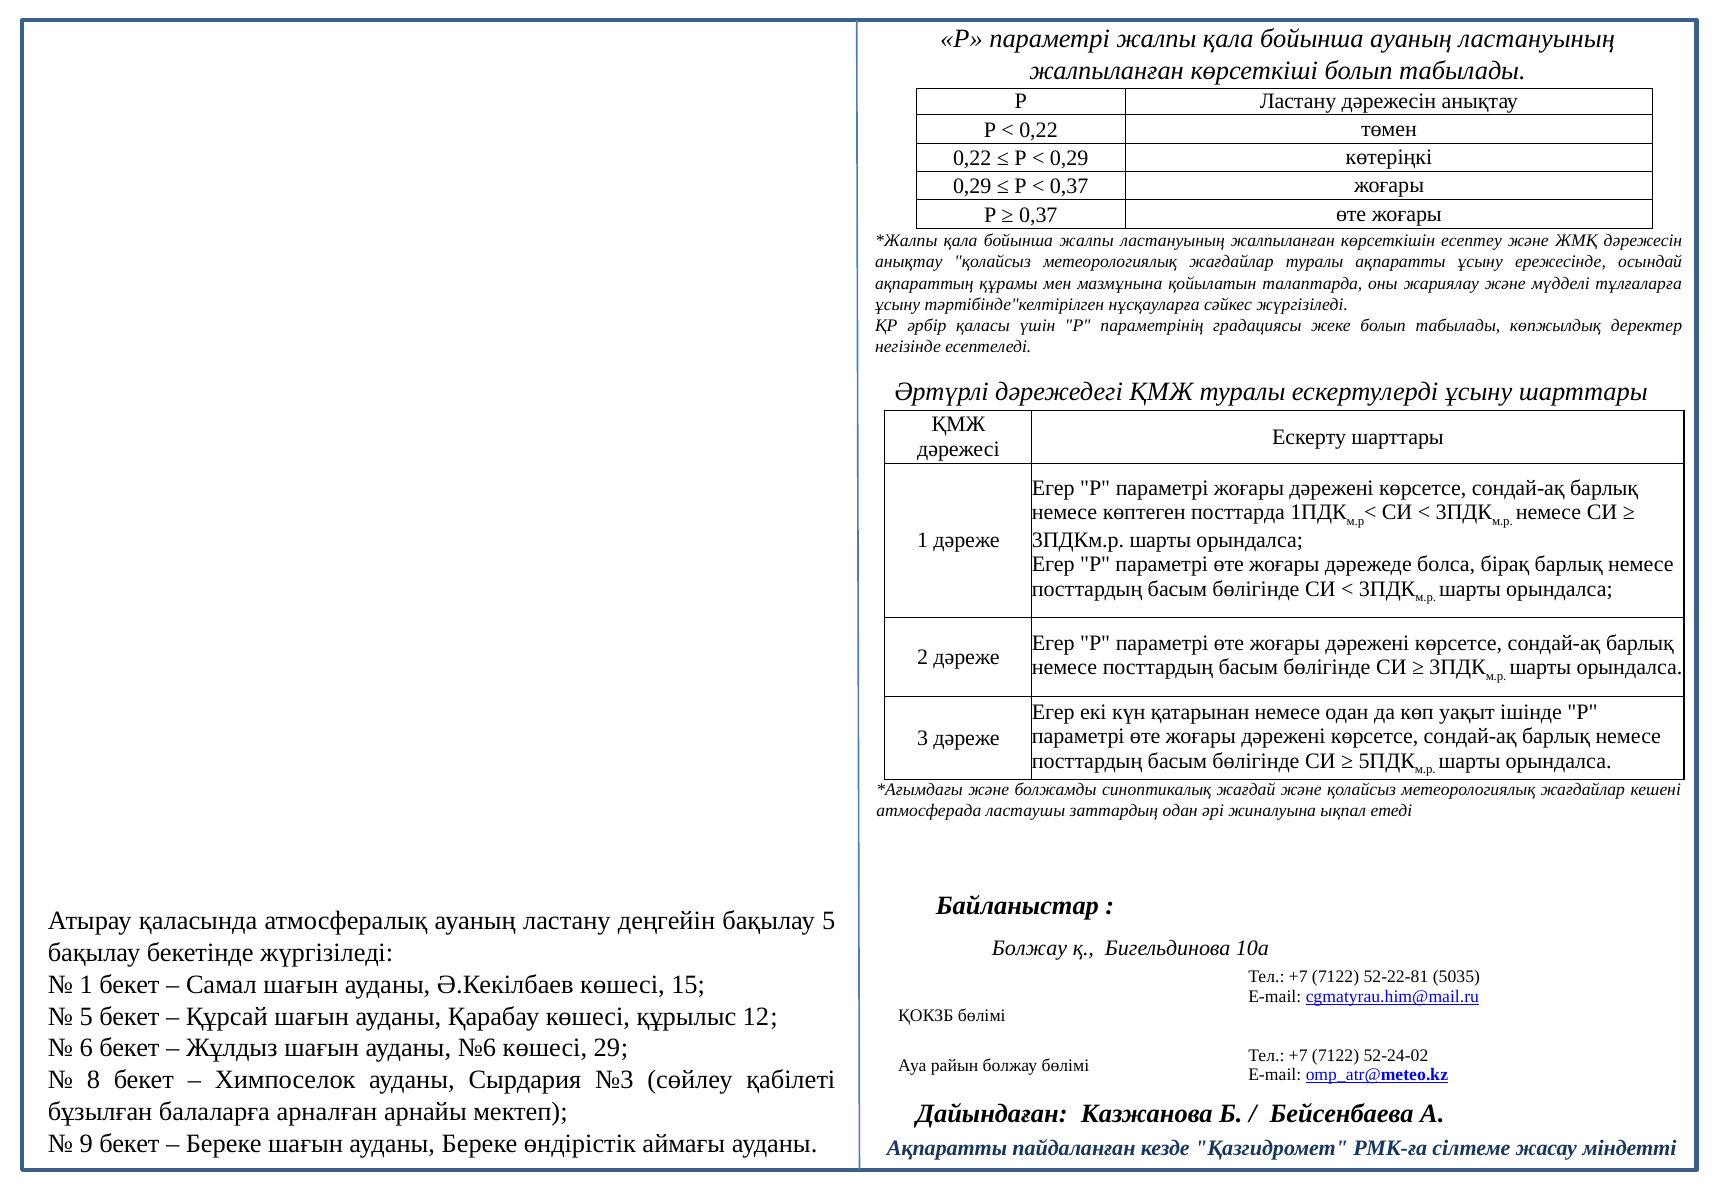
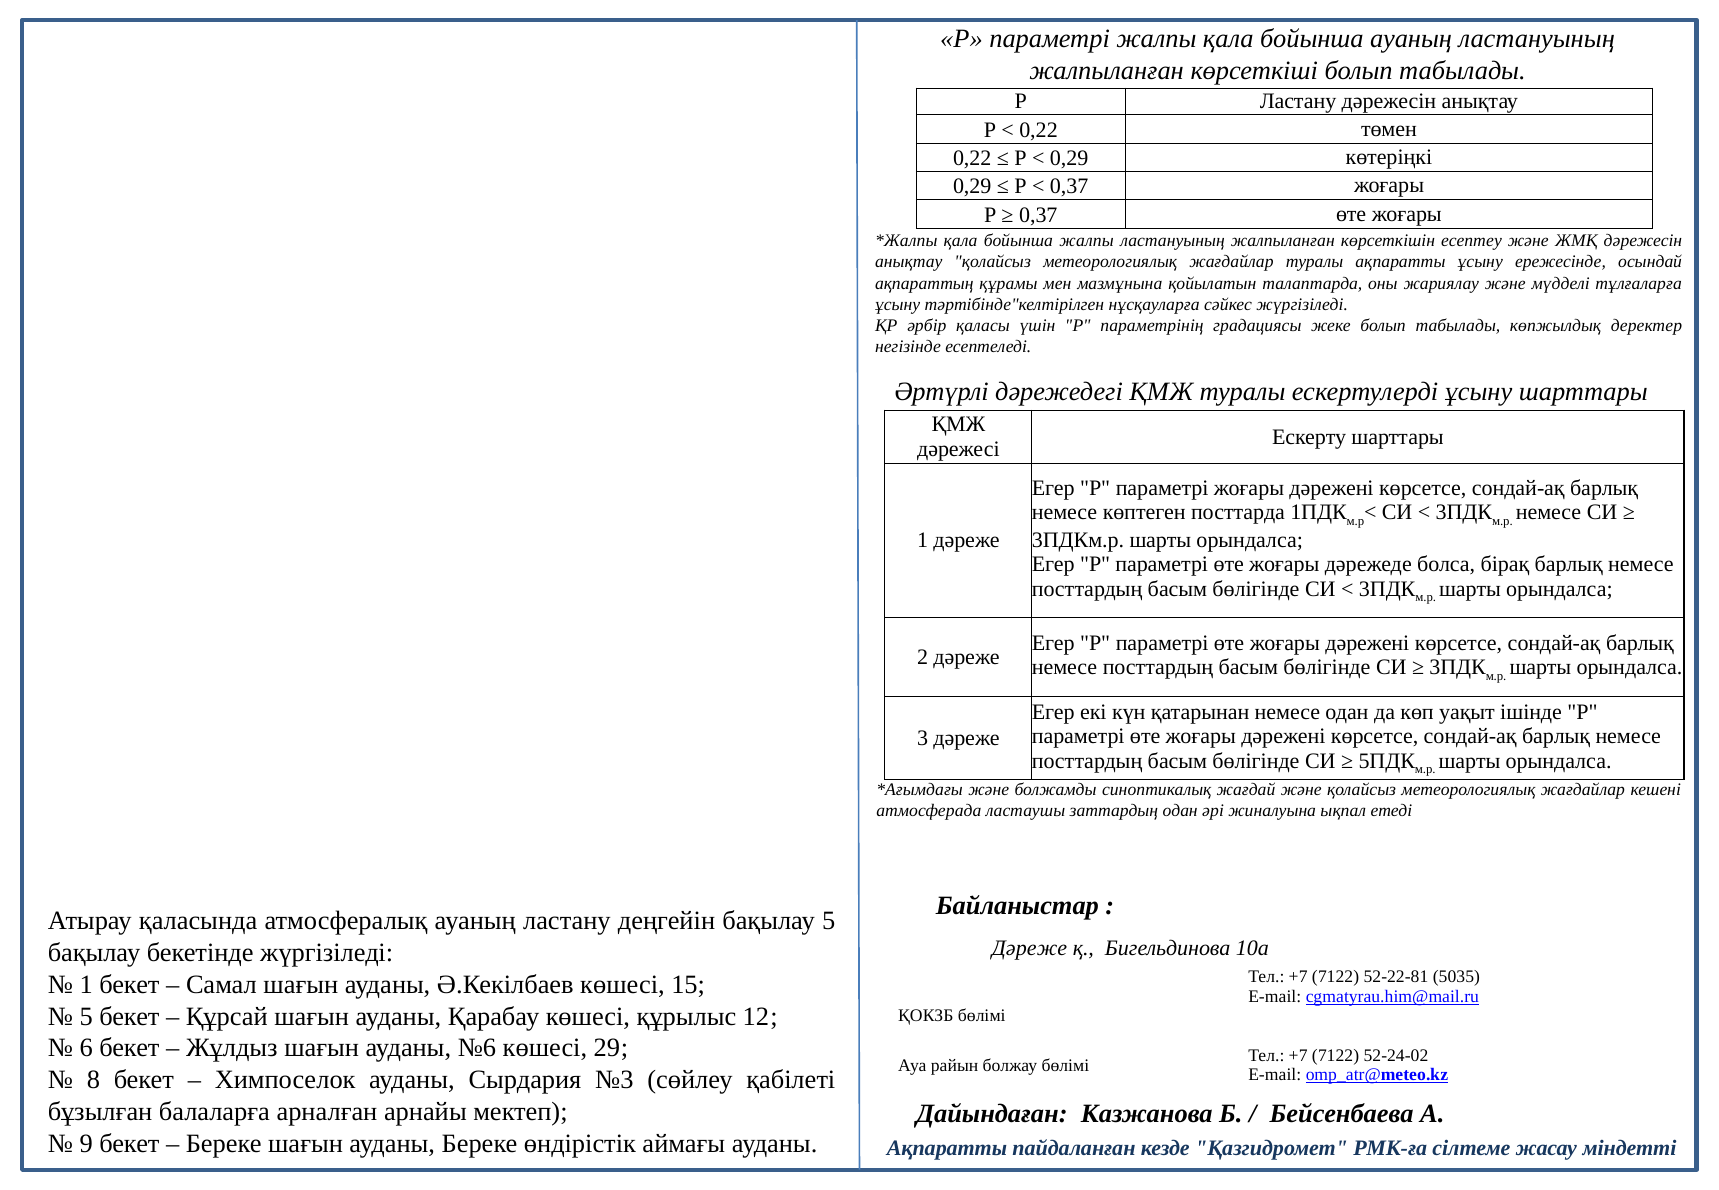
Болжау: Болжау -> Дәреже (1029, 948)
